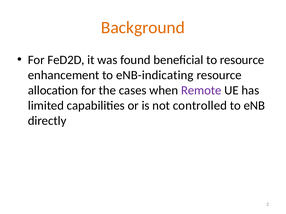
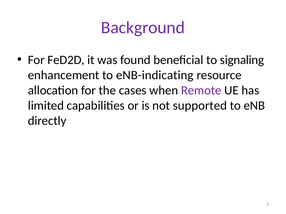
Background colour: orange -> purple (143, 28)
to resource: resource -> signaling (242, 60)
controlled: controlled -> supported (200, 106)
